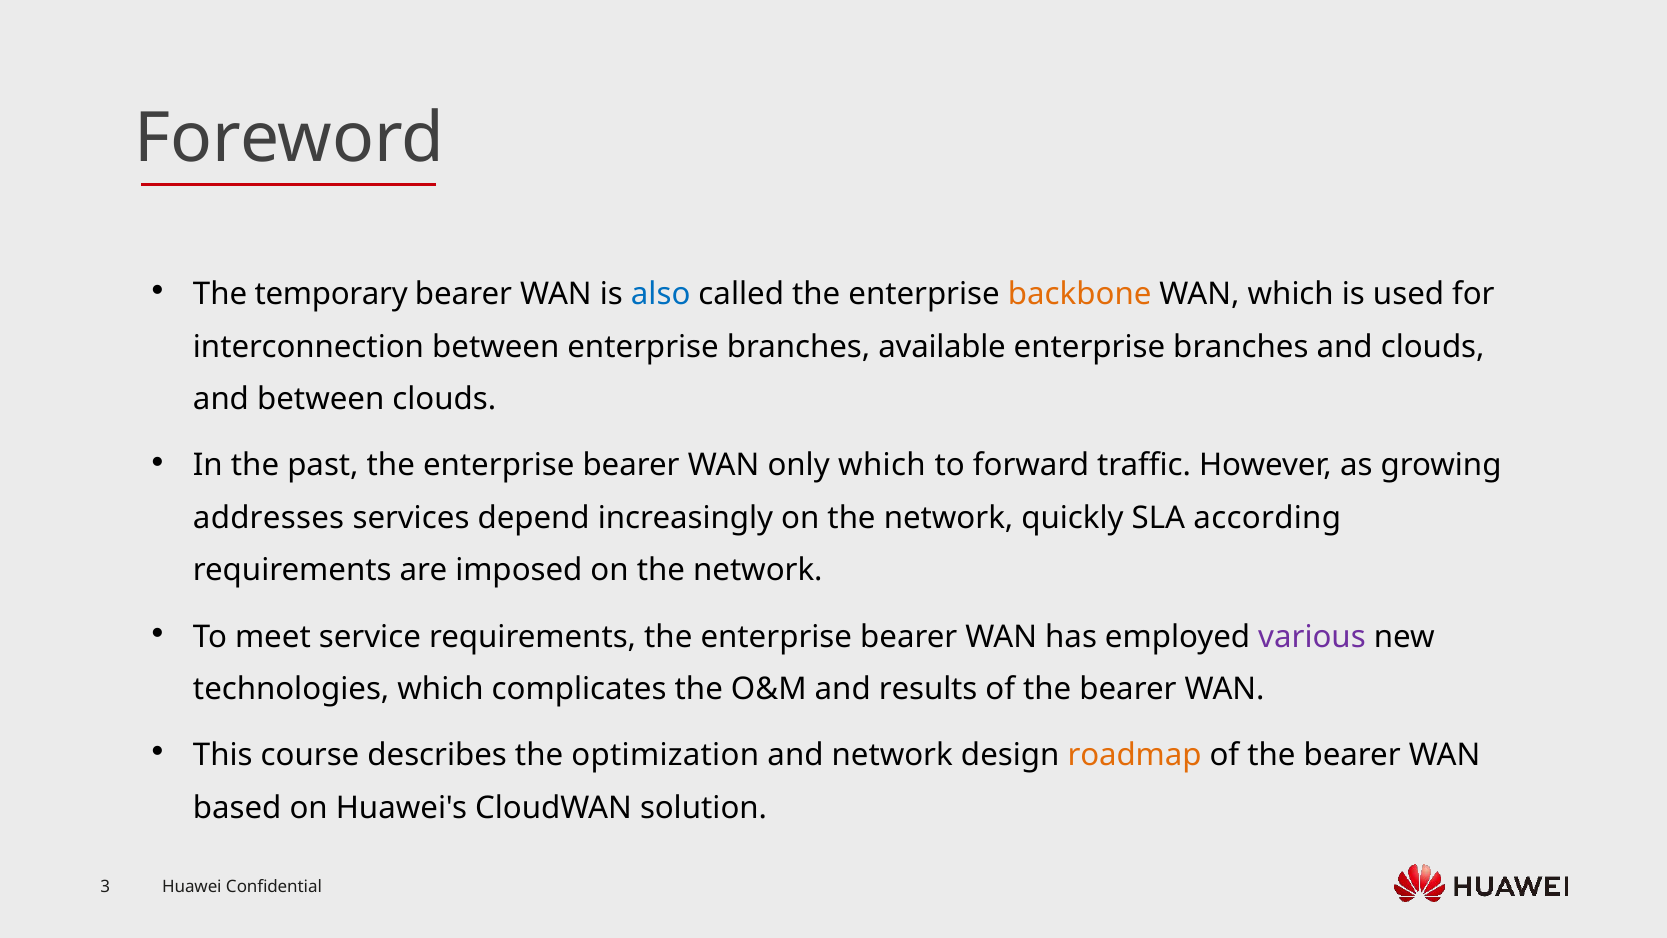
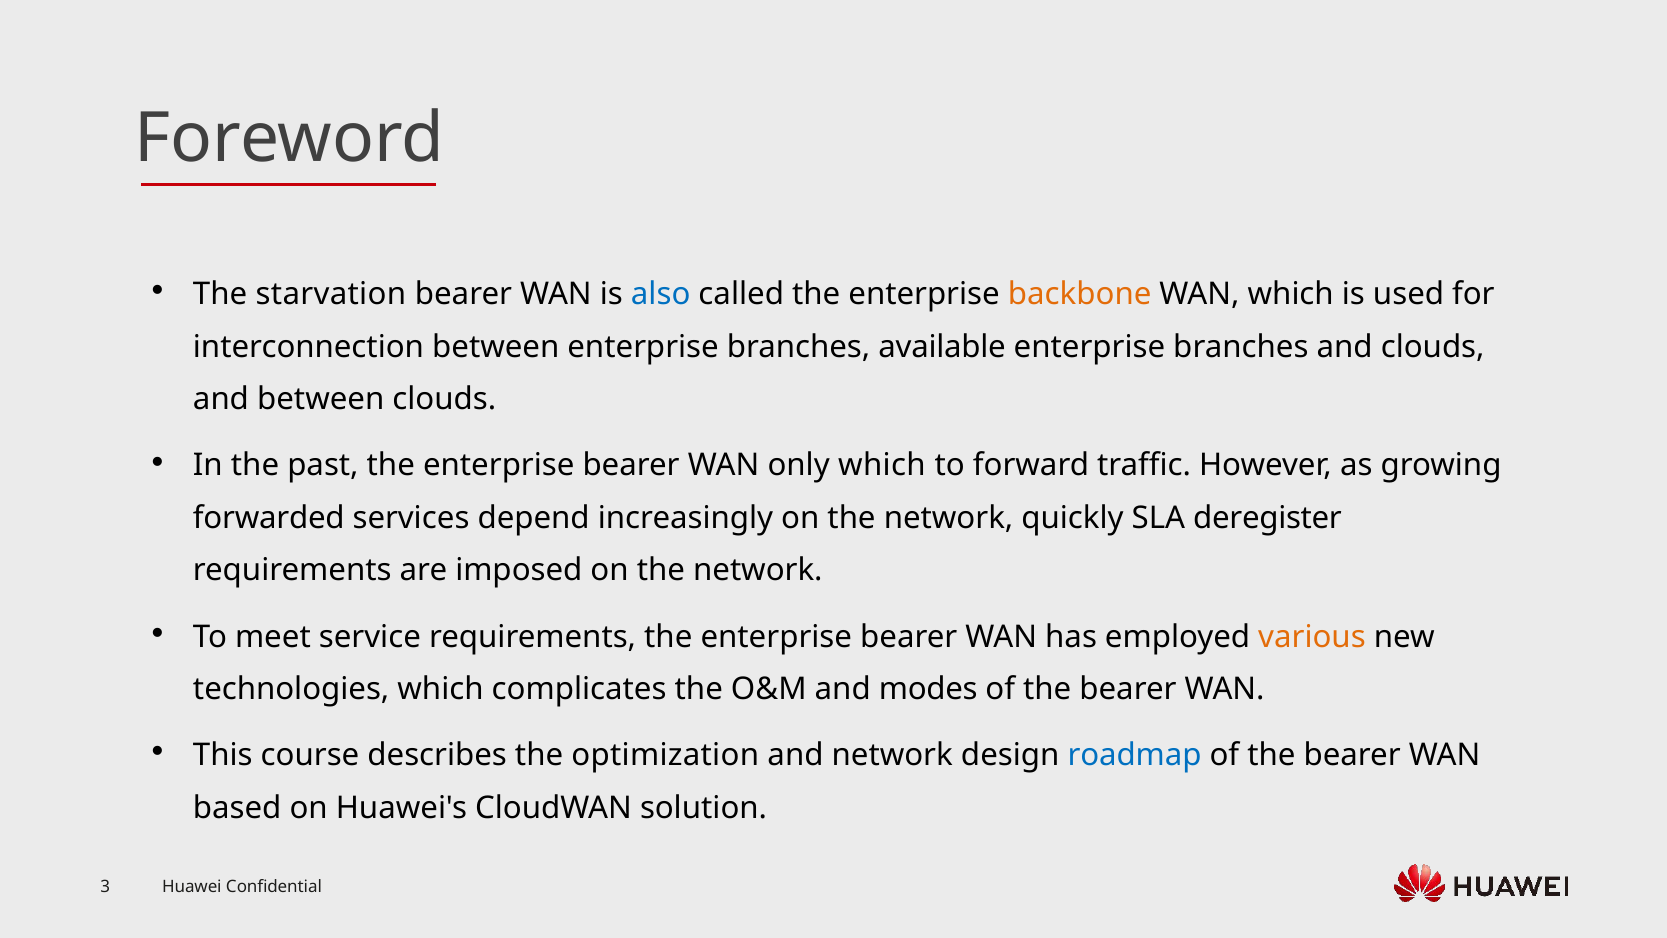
temporary: temporary -> starvation (331, 294)
addresses: addresses -> forwarded (269, 518)
according: according -> deregister (1268, 518)
various colour: purple -> orange (1312, 637)
results: results -> modes (928, 689)
roadmap colour: orange -> blue (1134, 755)
